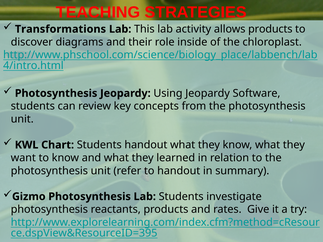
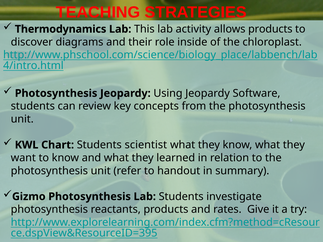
Transformations: Transformations -> Thermodynamics (61, 29)
Students handout: handout -> scientist (146, 145)
